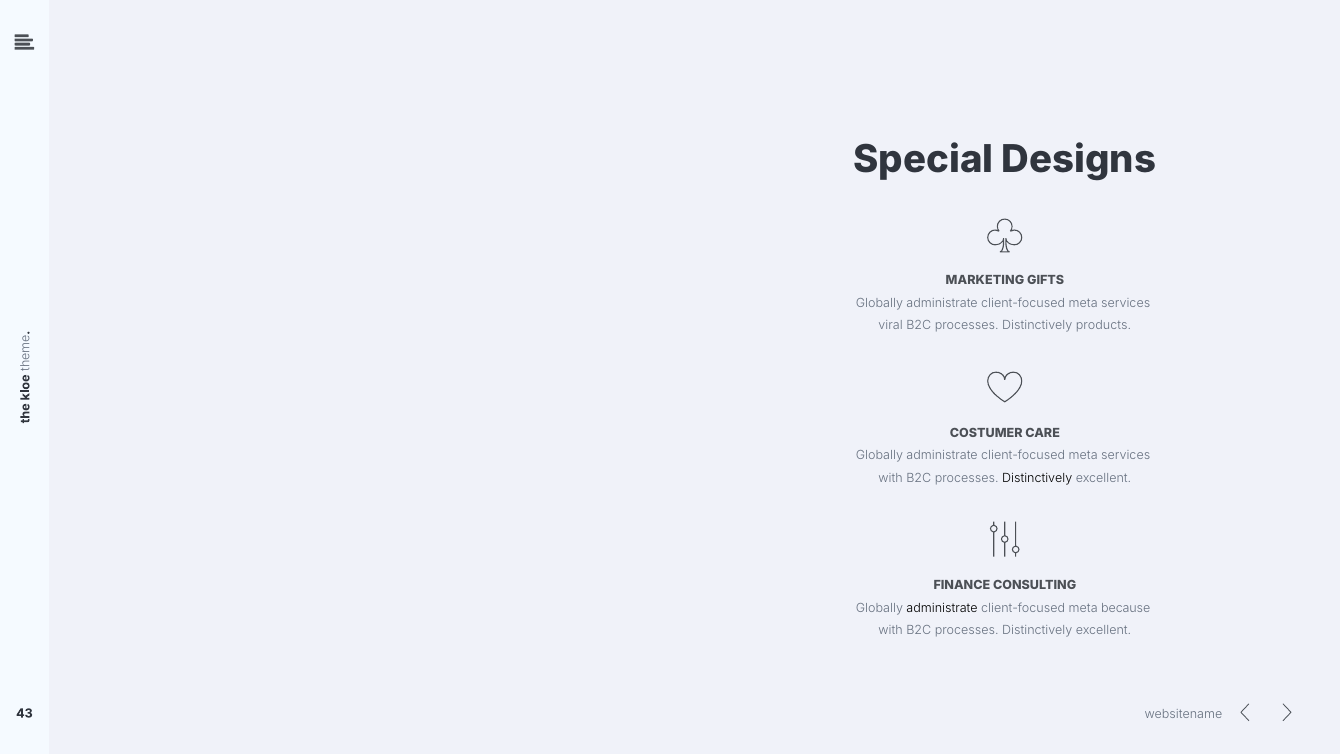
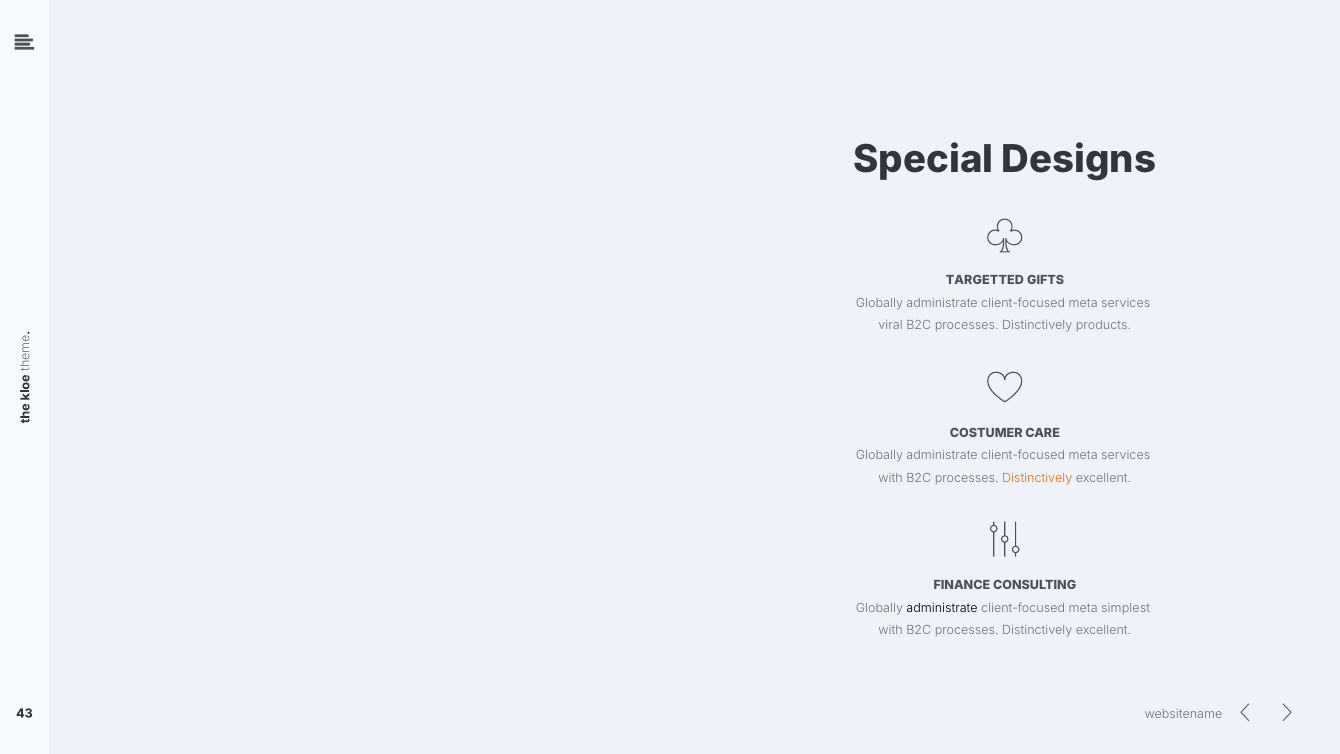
MARKETING: MARKETING -> TARGETTED (985, 280)
Distinctively colour: black -> orange (1037, 478)
because: because -> simplest (1126, 608)
